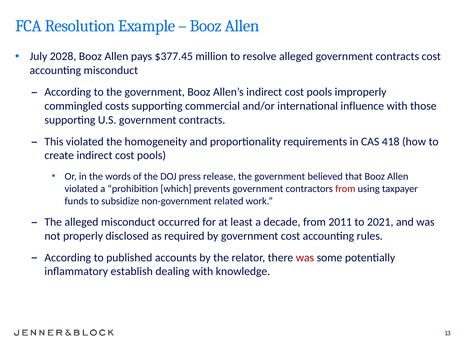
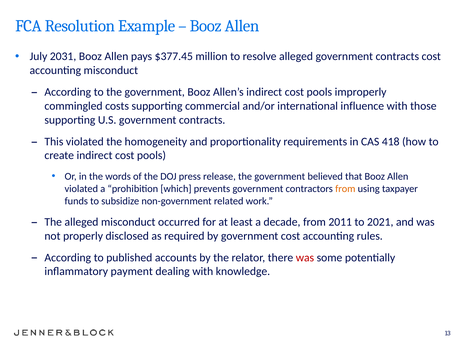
2028: 2028 -> 2031 (63, 56)
from colour: red -> orange (345, 189)
establish: establish -> payment (132, 271)
